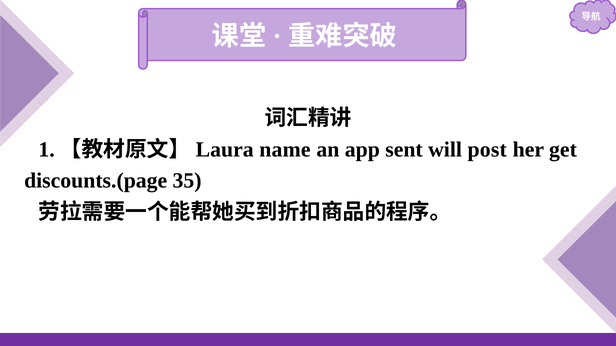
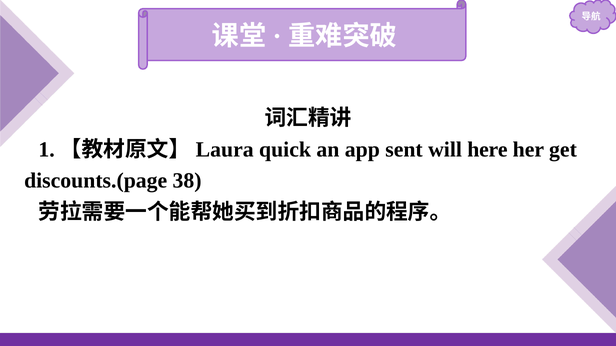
name: name -> quick (285, 150)
post: post -> here (487, 150)
35: 35 -> 38 (187, 181)
